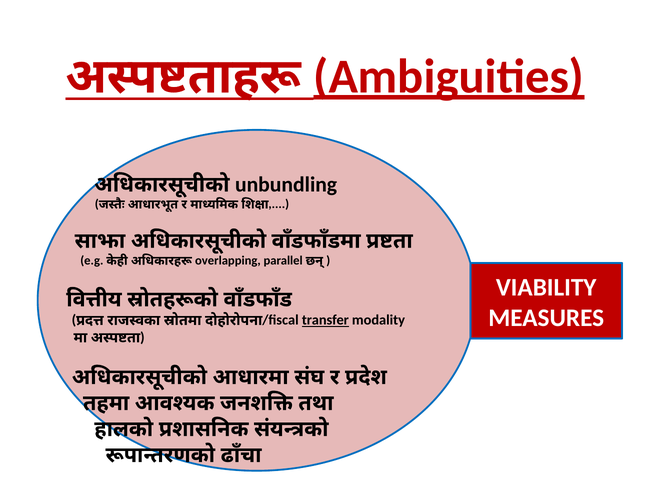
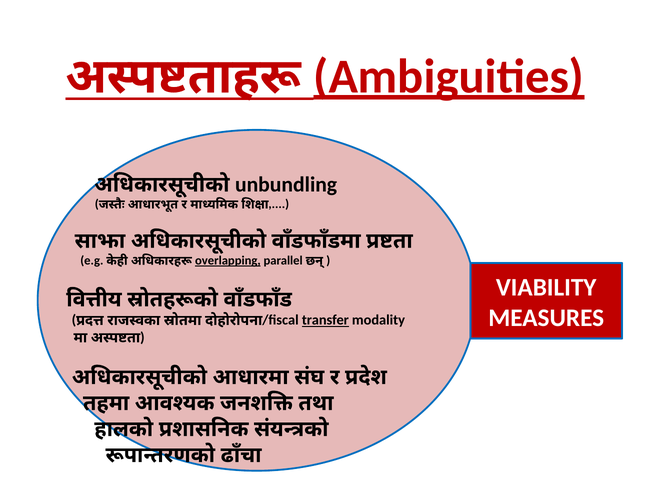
overlapping underline: none -> present (228, 261)
